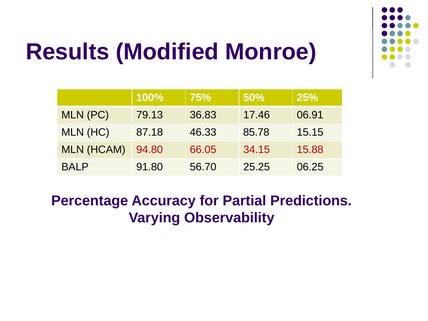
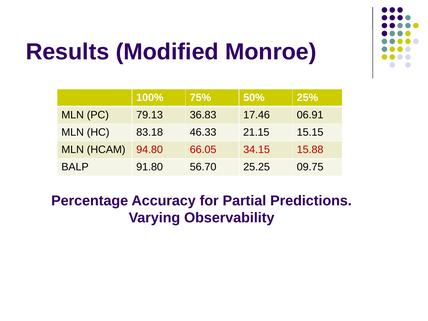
87.18: 87.18 -> 83.18 (150, 132)
85.78: 85.78 -> 21.15 (256, 132)
06.25: 06.25 -> 09.75 (310, 167)
